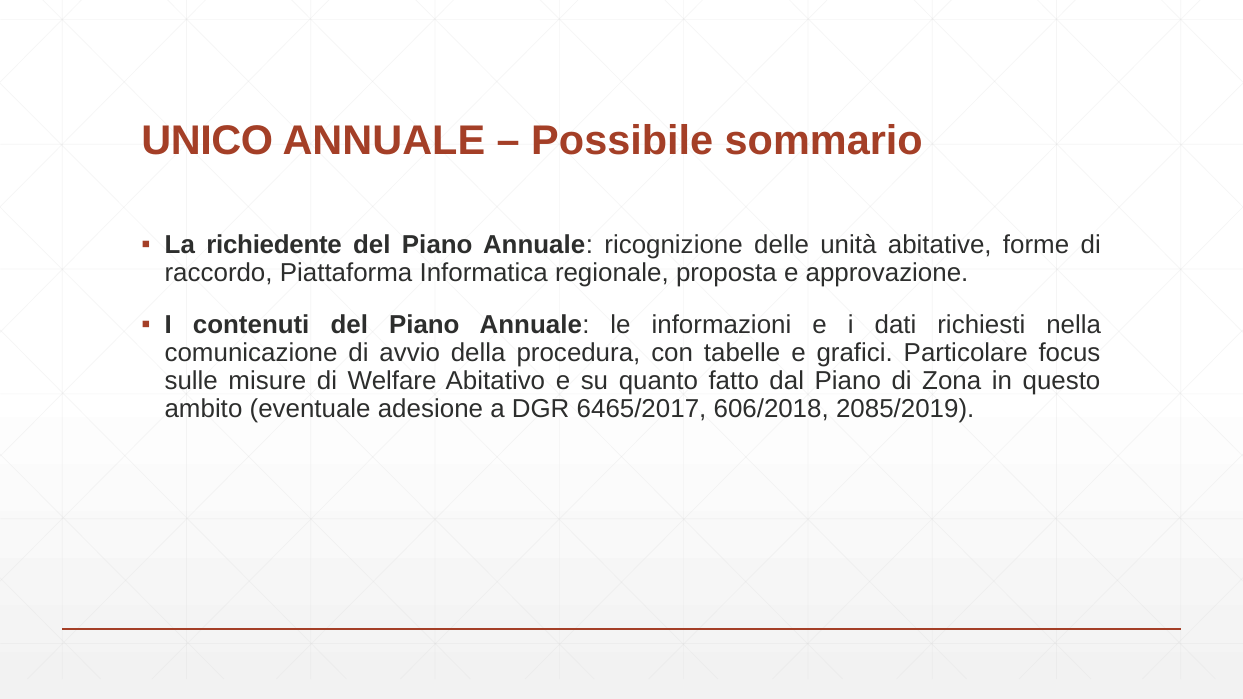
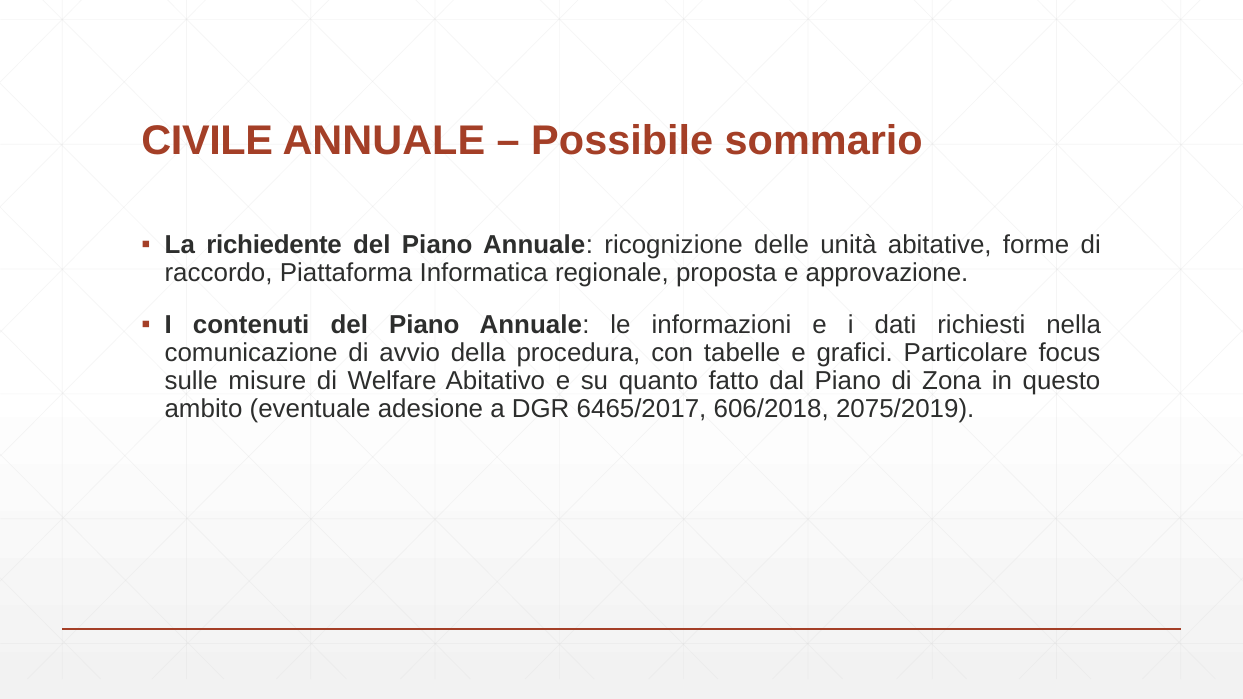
UNICO: UNICO -> CIVILE (207, 141)
2085/2019: 2085/2019 -> 2075/2019 (905, 409)
